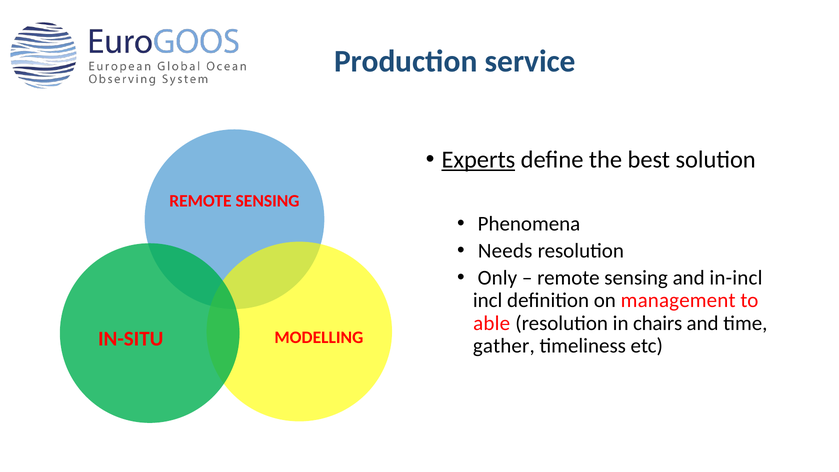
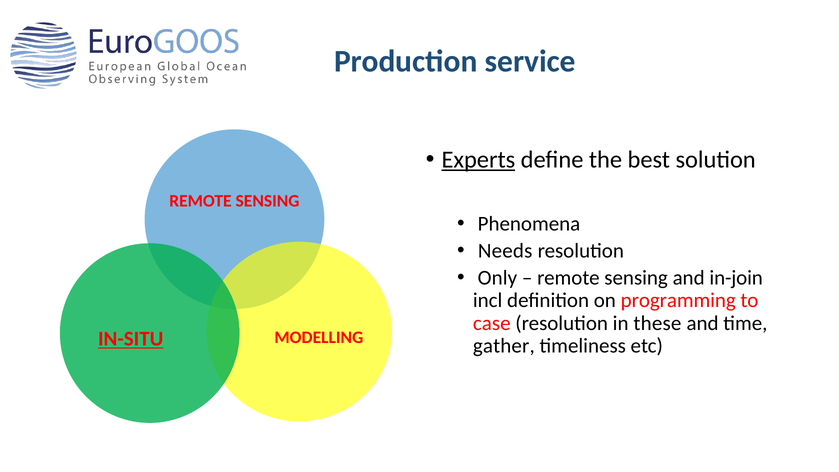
in-incl: in-incl -> in-join (736, 278)
management: management -> programming (678, 301)
able: able -> case (492, 323)
chairs: chairs -> these (657, 323)
IN-SITU underline: none -> present (131, 339)
